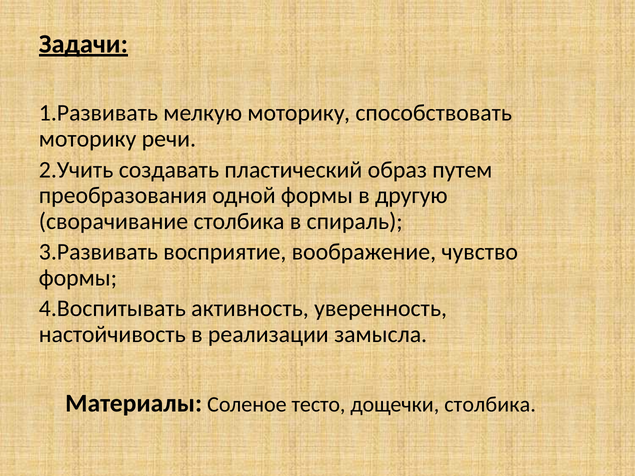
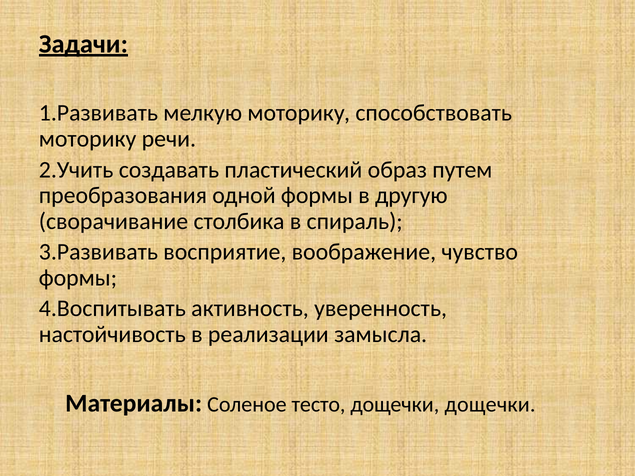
дощечки столбика: столбика -> дощечки (490, 405)
